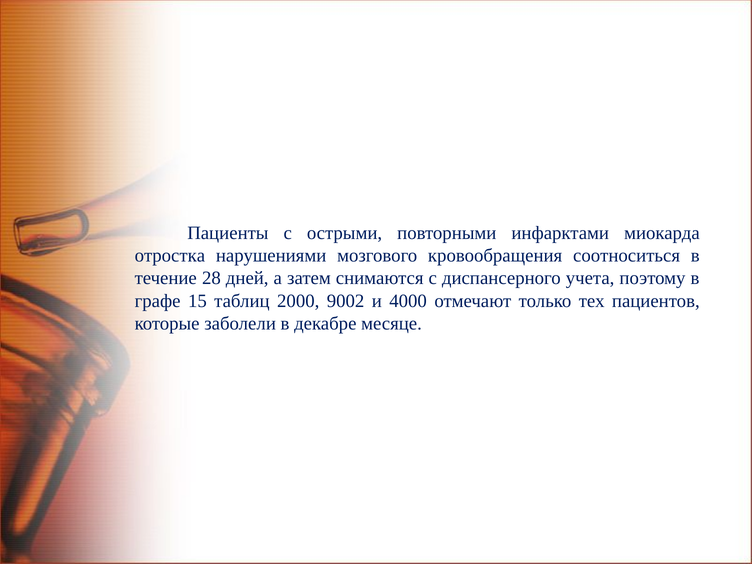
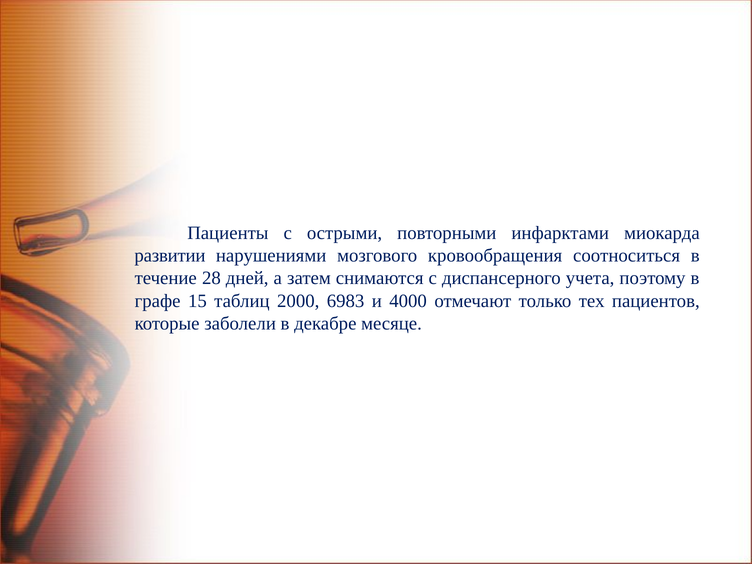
отростка: отростка -> развитии (170, 256)
9002: 9002 -> 6983 (346, 301)
